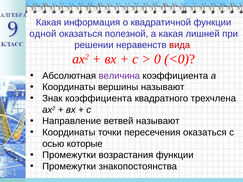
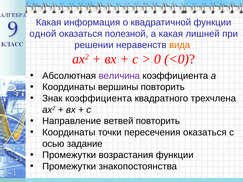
вида colour: red -> orange (180, 45)
вершины называют: называют -> повторить (163, 87)
ветвей называют: называют -> повторить (158, 121)
которые: которые -> задание (85, 144)
